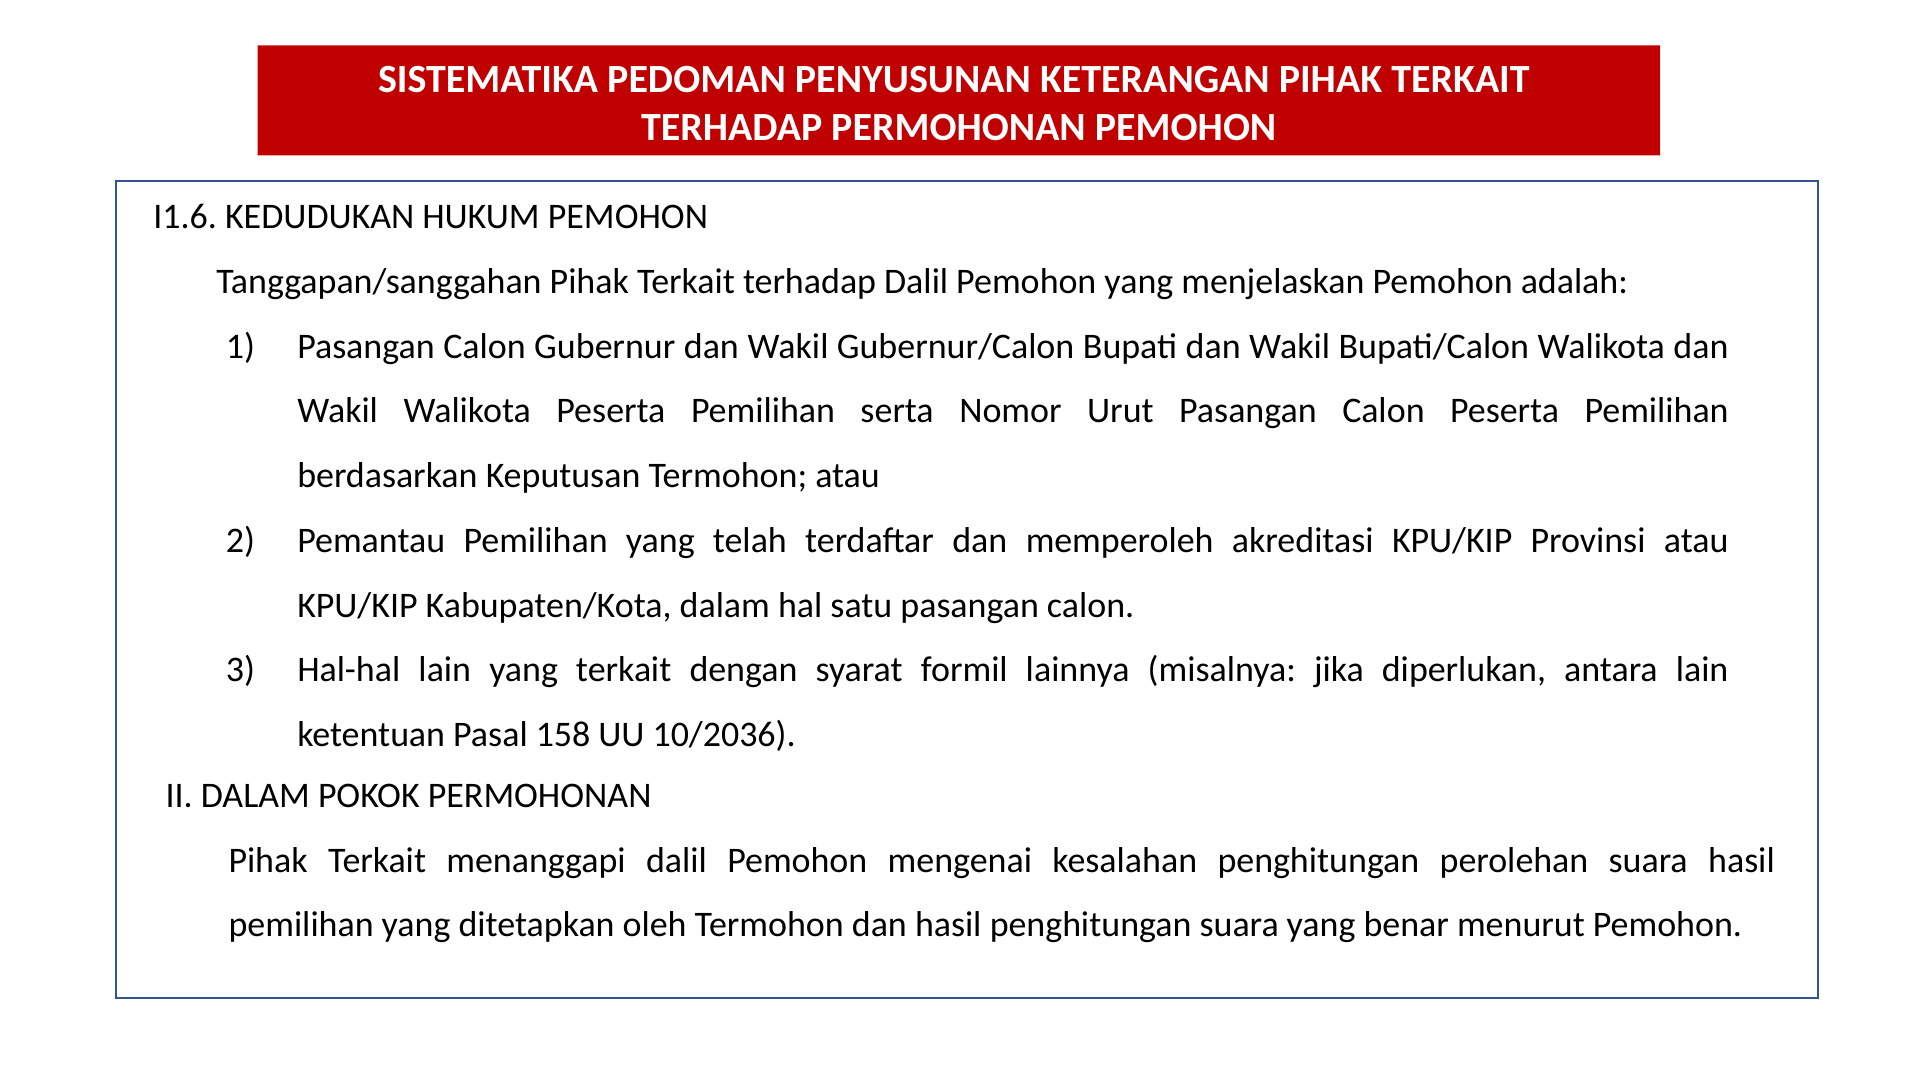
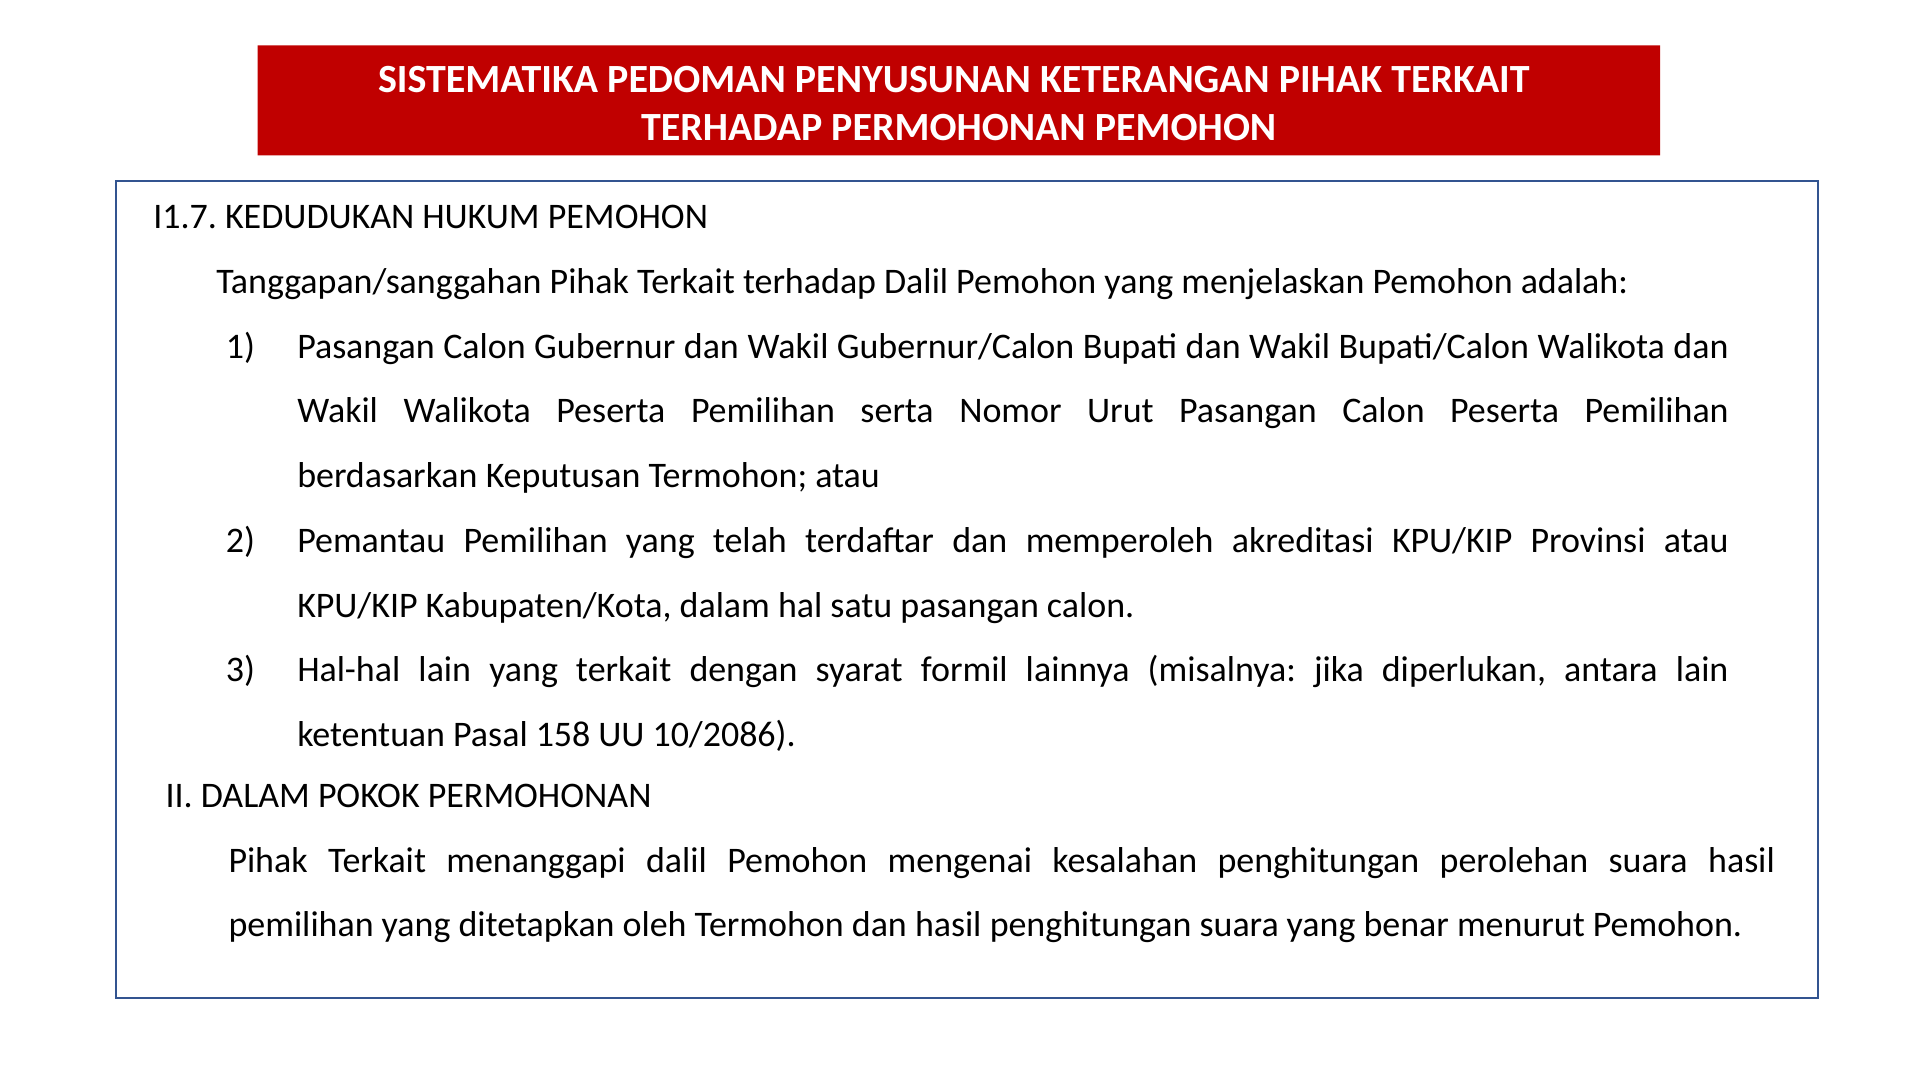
I1.6: I1.6 -> I1.7 (185, 217)
10/2036: 10/2036 -> 10/2086 (724, 735)
